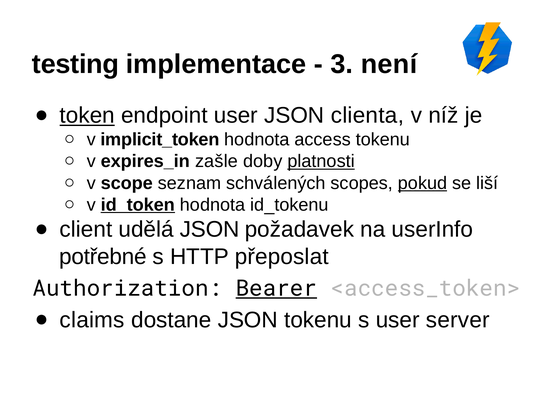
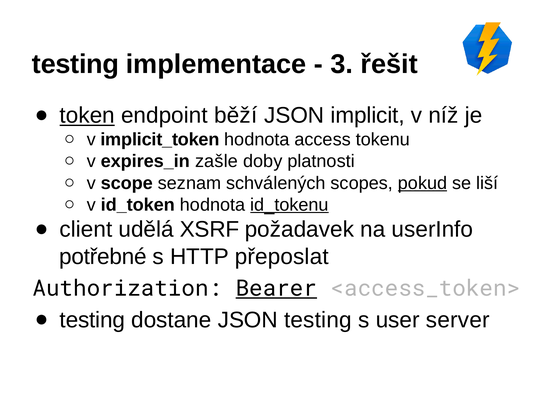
není: není -> řešit (389, 64)
endpoint user: user -> běží (236, 115)
clienta: clienta -> implicit (368, 115)
platnosti underline: present -> none (321, 161)
id_token underline: present -> none (138, 205)
id_tokenu underline: none -> present (289, 205)
udělá JSON: JSON -> XSRF (210, 229)
claims: claims -> testing (92, 320)
JSON tokenu: tokenu -> testing (318, 320)
